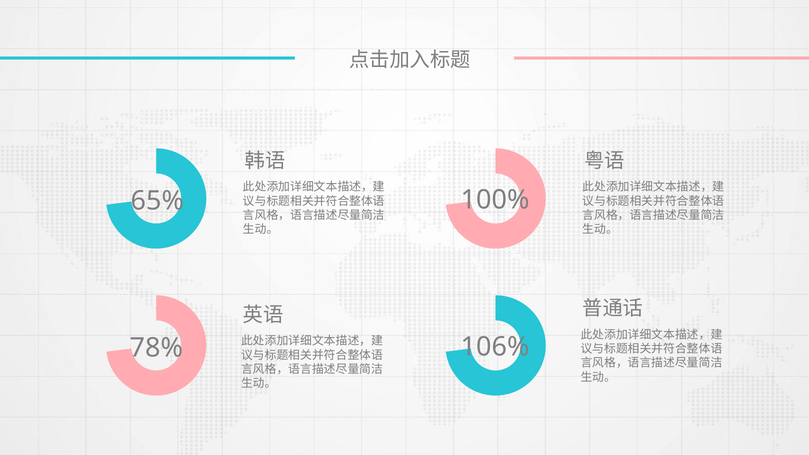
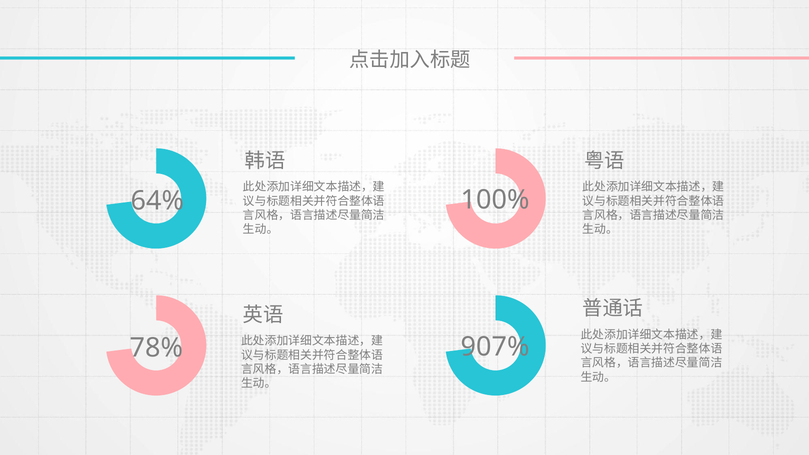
65%: 65% -> 64% (157, 201)
106%: 106% -> 907% (495, 347)
